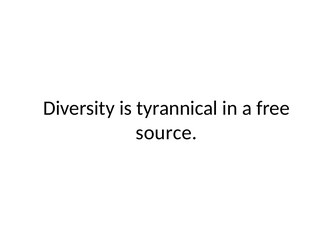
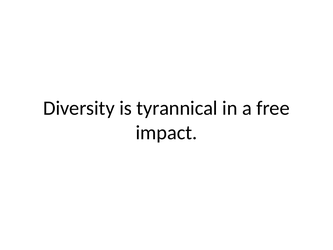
source: source -> impact (166, 132)
